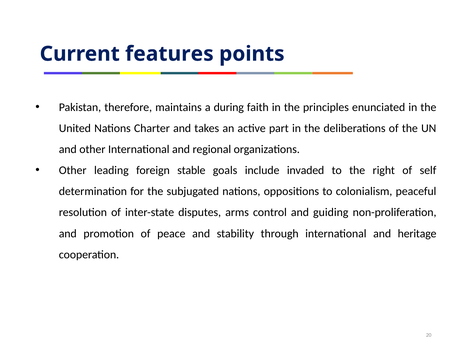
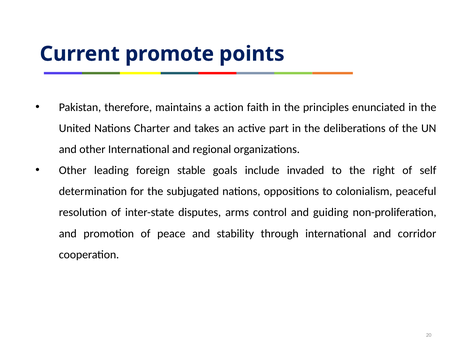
features: features -> promote (170, 54)
during: during -> action (229, 107)
heritage: heritage -> corridor (417, 234)
